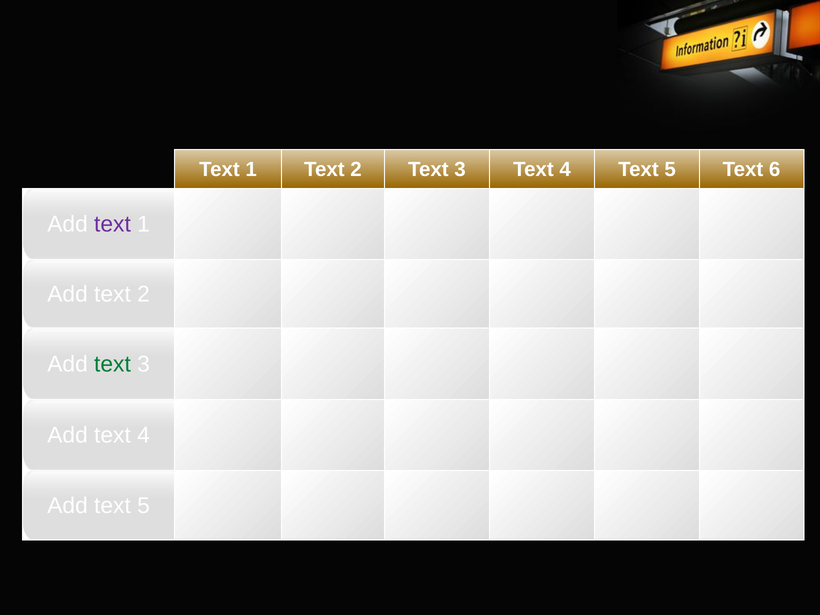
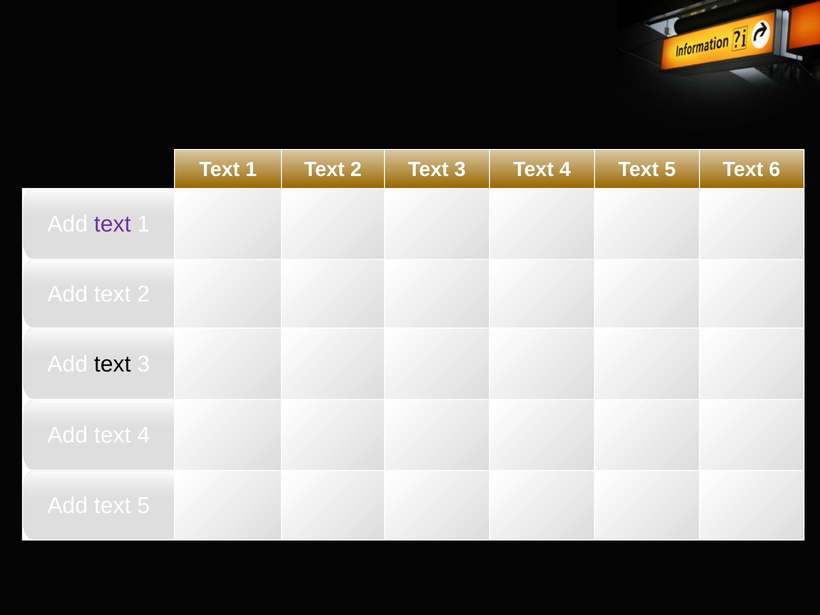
text colour: green -> black (112, 364)
